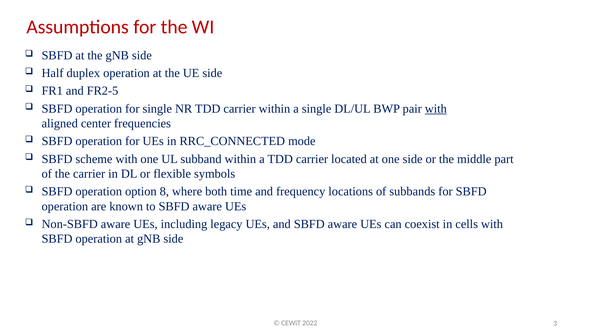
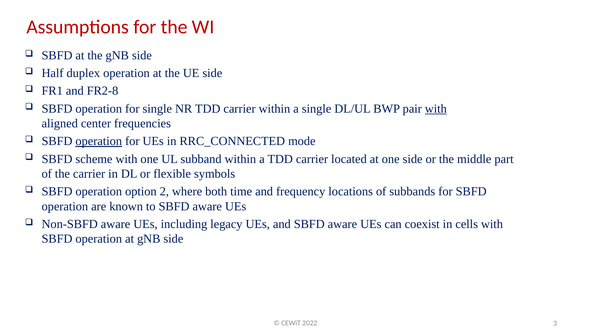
FR2-5: FR2-5 -> FR2-8 (103, 91)
operation underline: none -> present (99, 141)
8: 8 -> 2 (164, 191)
